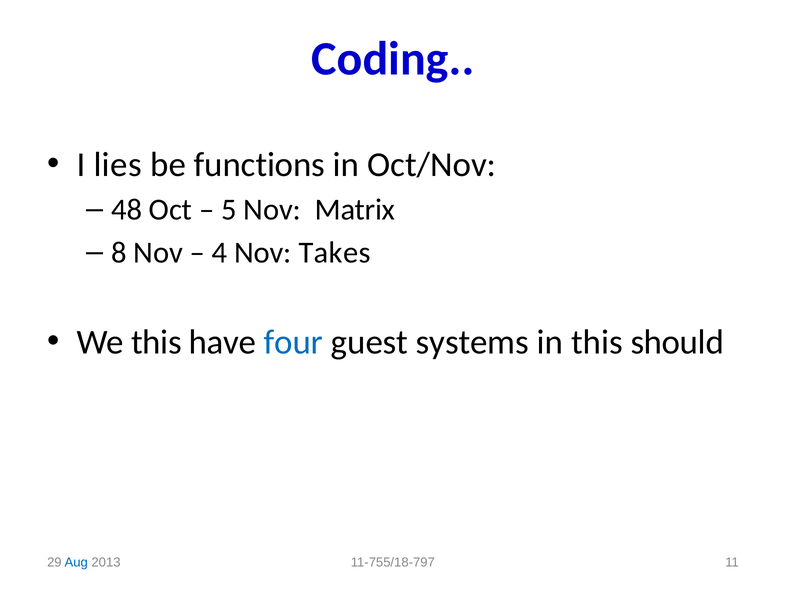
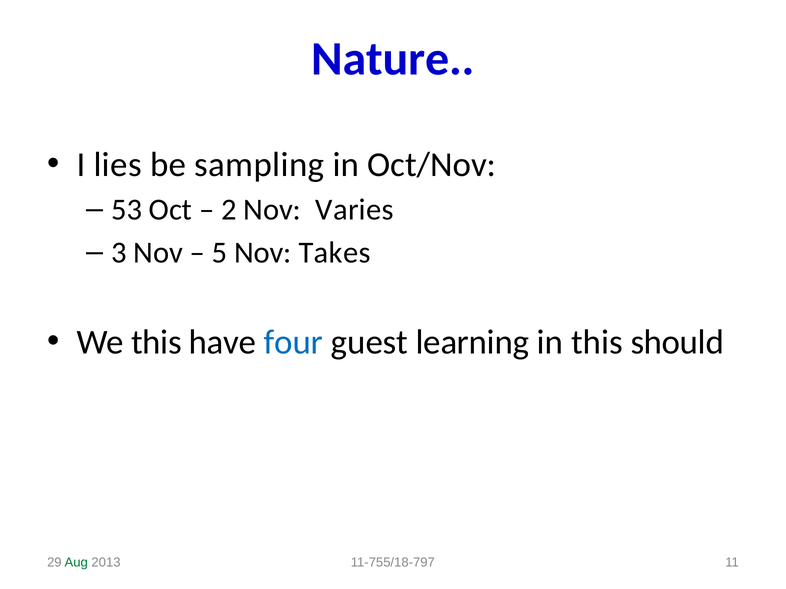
Coding: Coding -> Nature (393, 59)
functions: functions -> sampling (259, 165)
48: 48 -> 53 (127, 210)
5: 5 -> 2 (229, 210)
Matrix: Matrix -> Varies (355, 210)
8: 8 -> 3 (119, 253)
4: 4 -> 5 (219, 253)
systems: systems -> learning (472, 342)
Aug colour: blue -> green (76, 563)
